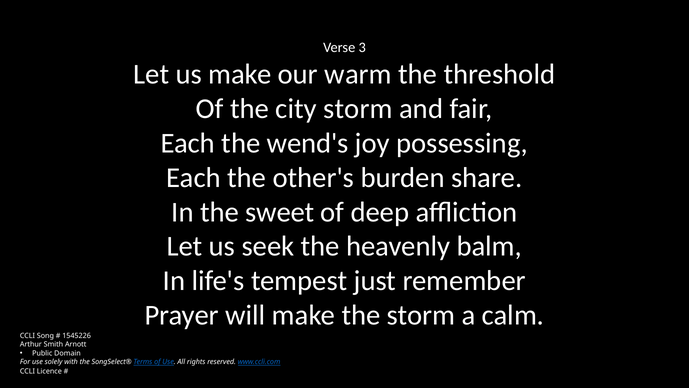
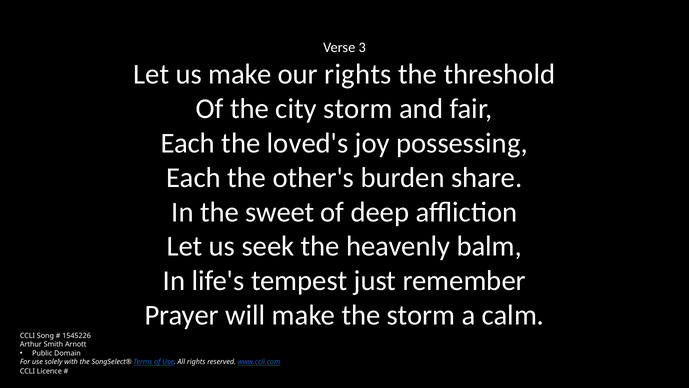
our warm: warm -> rights (358, 74)
wend's: wend's -> loved's (308, 143)
